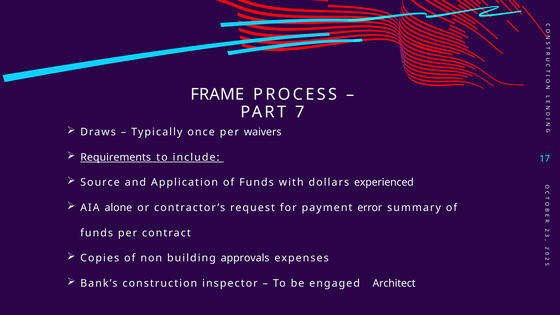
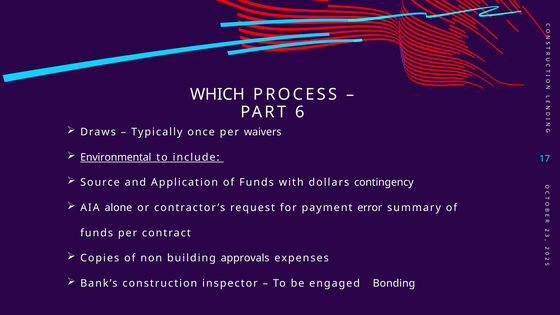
FRAME: FRAME -> WHICH (218, 95)
7: 7 -> 6 (300, 112)
Requirements: Requirements -> Environmental (116, 157)
experienced: experienced -> contingency (384, 183)
Architect: Architect -> Bonding (394, 283)
